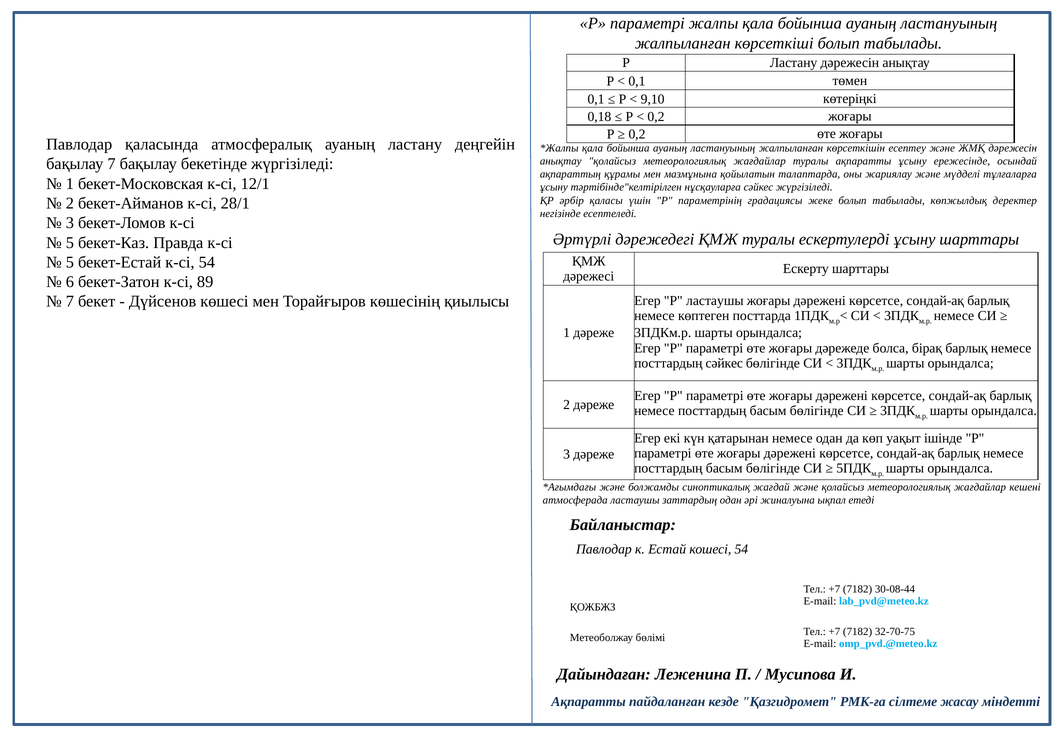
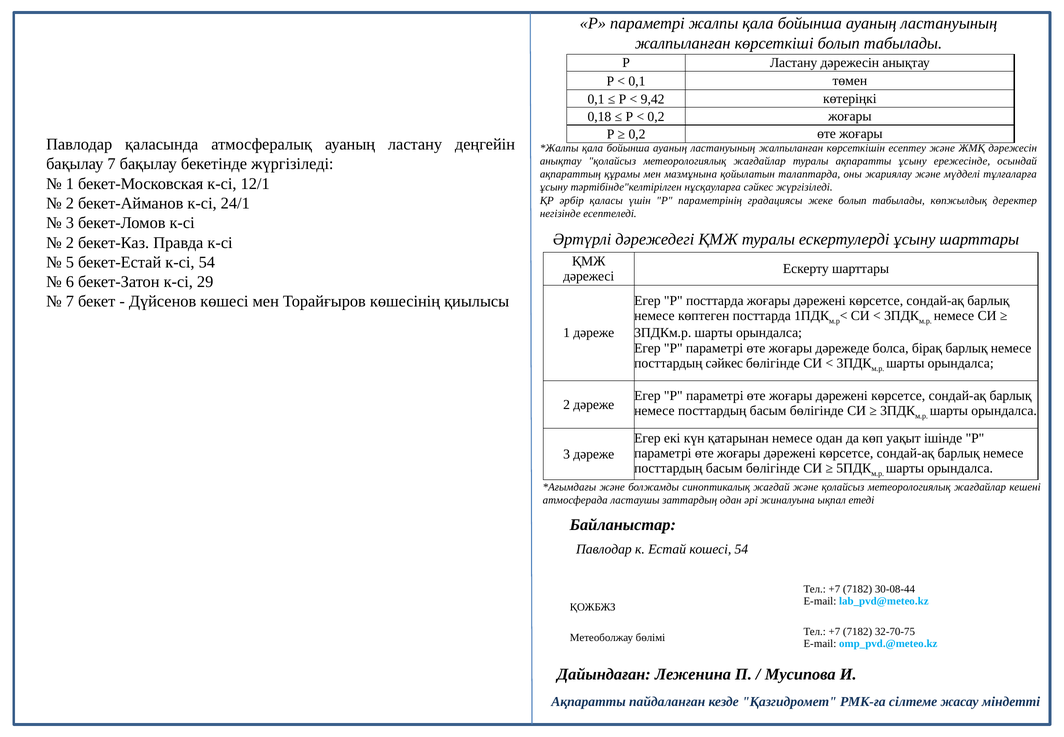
9,10: 9,10 -> 9,42 (653, 99)
28/1: 28/1 -> 24/1 (235, 203)
5: 5 -> 2 (70, 242)
89: 89 -> 29 (205, 282)
Р ластаушы: ластаушы -> посттарда (715, 301)
